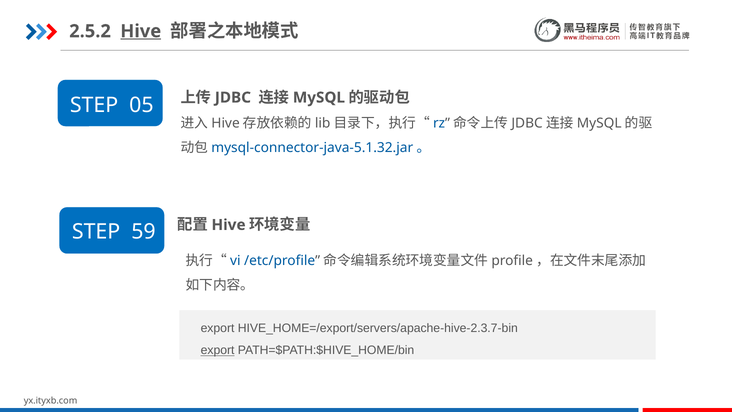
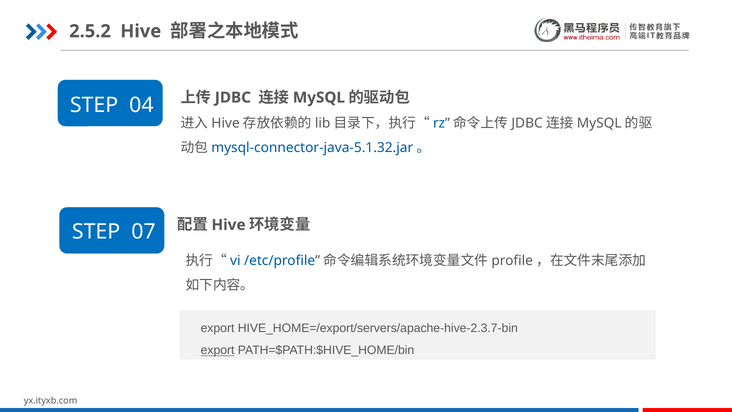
Hive underline: present -> none (141, 31)
05: 05 -> 04 (141, 105)
59: 59 -> 07 (144, 232)
